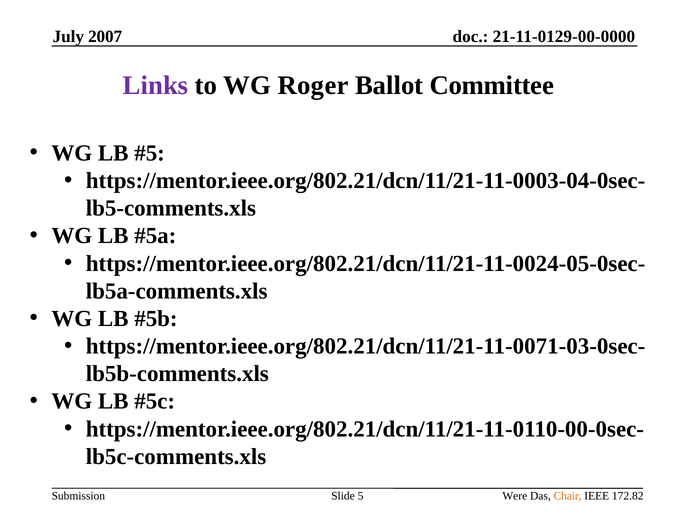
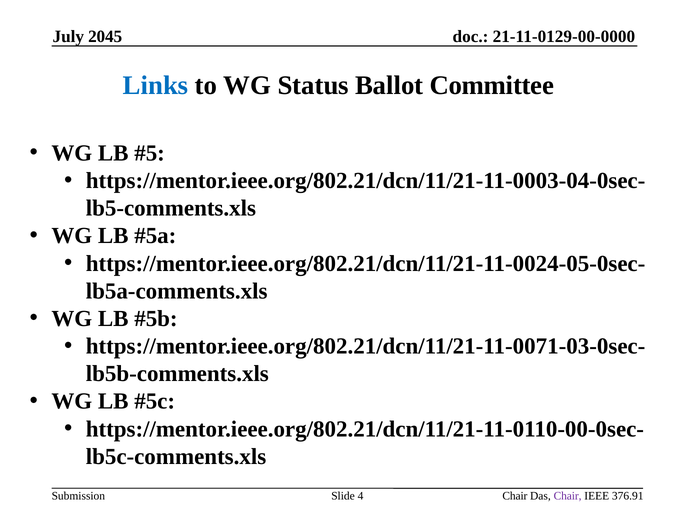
2007: 2007 -> 2045 (105, 37)
Links colour: purple -> blue (156, 85)
Roger: Roger -> Status (313, 85)
5: 5 -> 4 (361, 496)
Were: Were -> Chair (515, 496)
Chair colour: orange -> purple (568, 496)
172.82: 172.82 -> 376.91 (628, 496)
